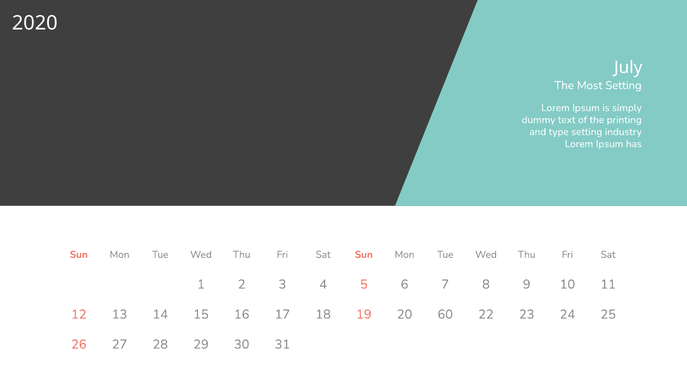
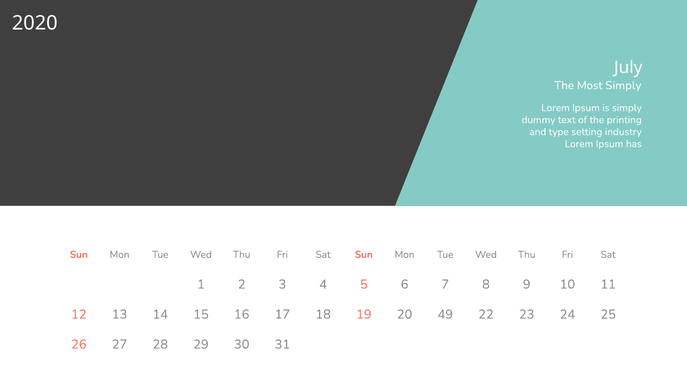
Most Setting: Setting -> Simply (623, 85)
60: 60 -> 49 (445, 315)
